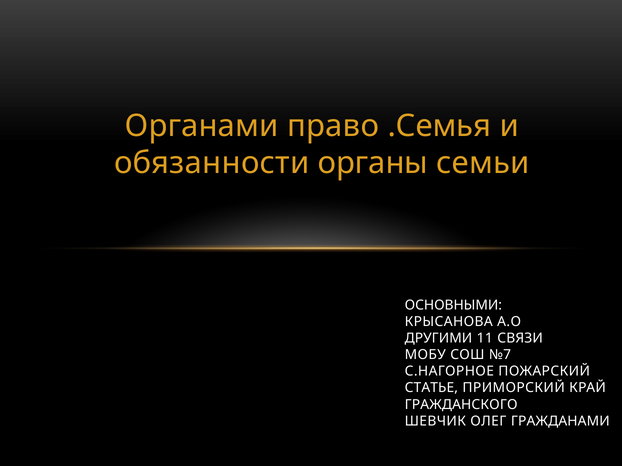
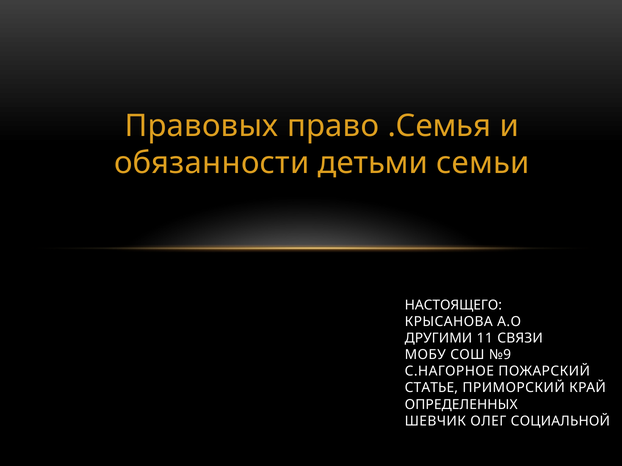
Органами: Органами -> Правовых (202, 126)
органы: органы -> детьми (373, 163)
ОСНОВНЫМИ: ОСНОВНЫМИ -> НАСТОЯЩЕГО (453, 306)
№7: №7 -> №9 (500, 355)
ГРАЖДАНСКОГО: ГРАЖДАНСКОГО -> ОПРЕДЕЛЕННЫХ (461, 405)
ГРАЖДАНАМИ: ГРАЖДАНАМИ -> СОЦИАЛЬНОЙ (560, 421)
